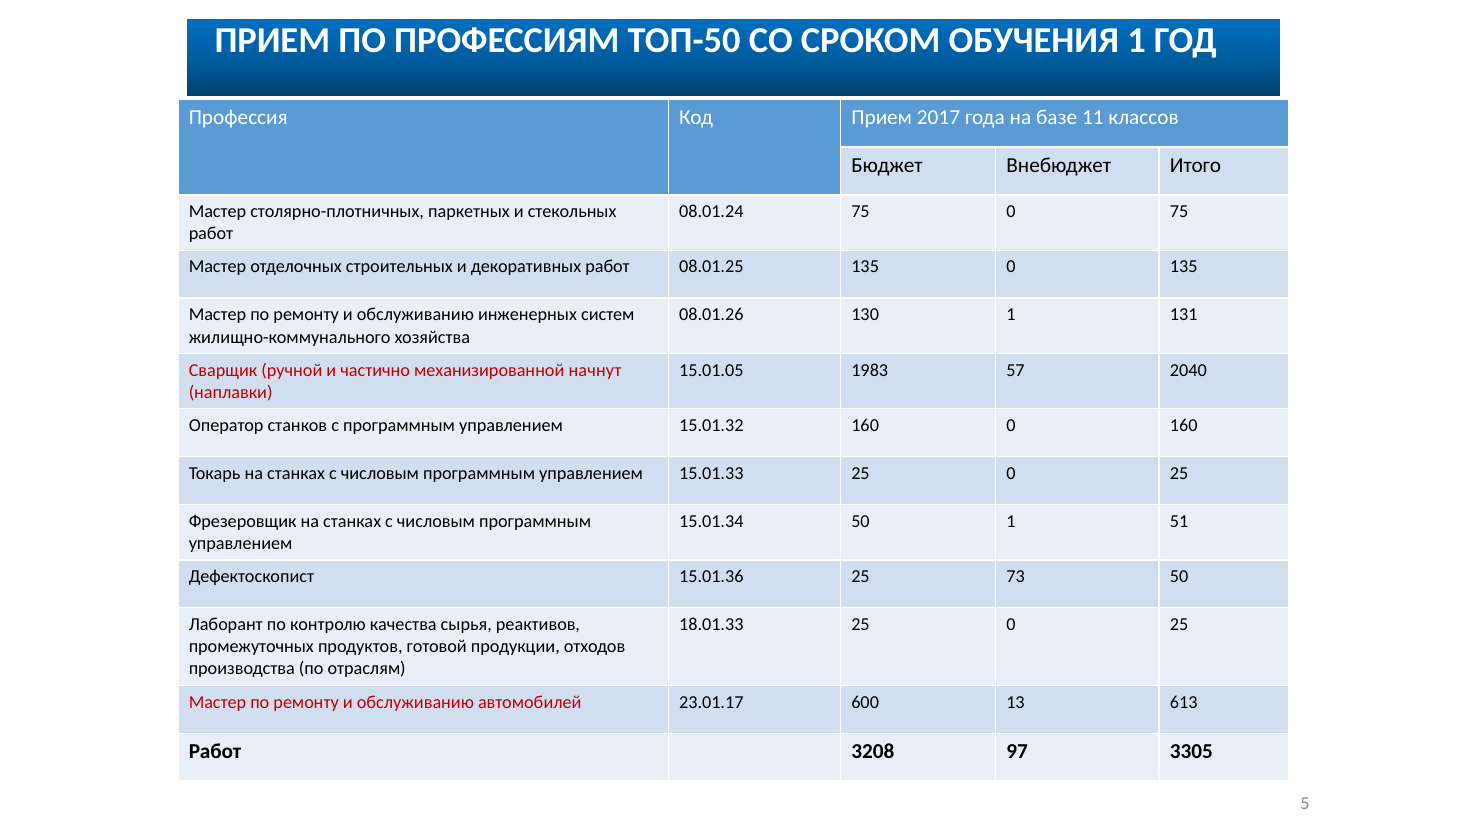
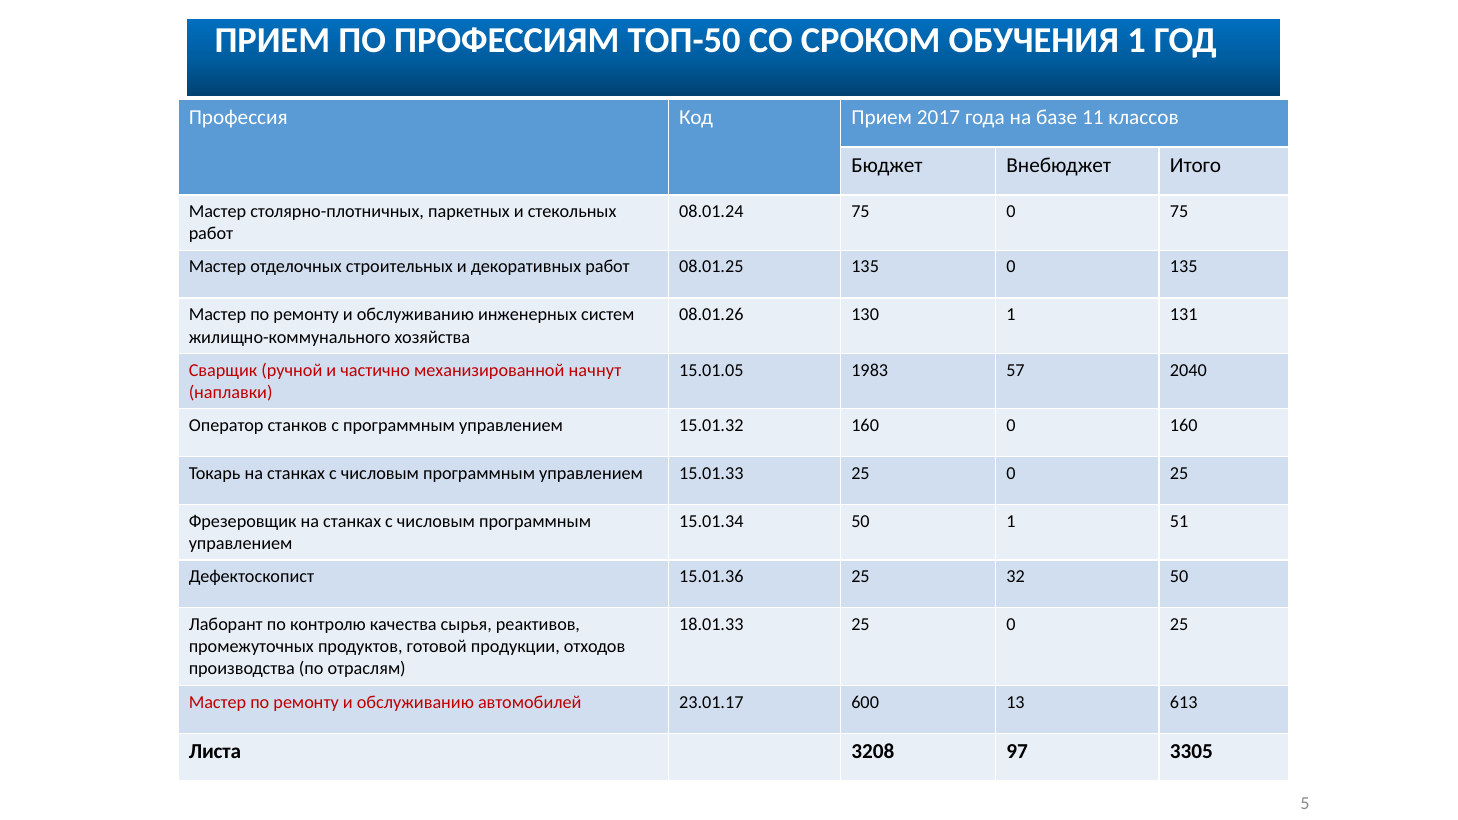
73: 73 -> 32 (1016, 577)
Работ: Работ -> Листа (215, 752)
